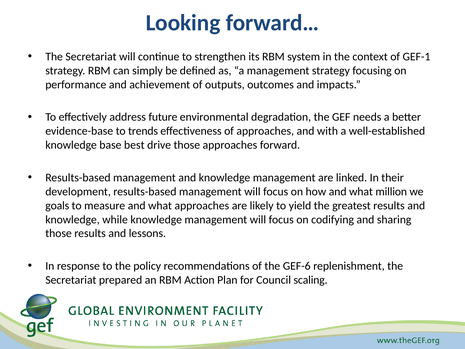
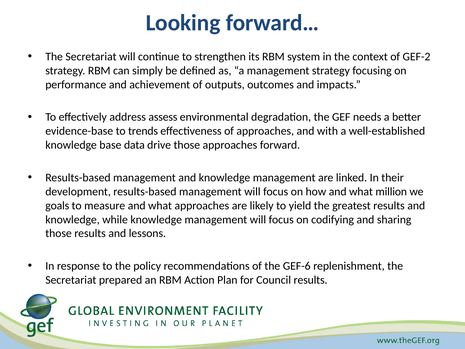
GEF-1: GEF-1 -> GEF-2 (417, 57)
future: future -> assess (163, 117)
best: best -> data (134, 145)
Council scaling: scaling -> results (311, 280)
